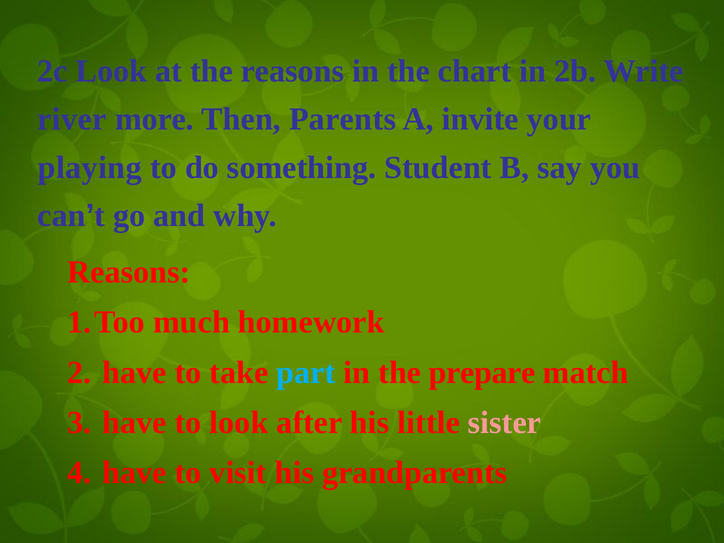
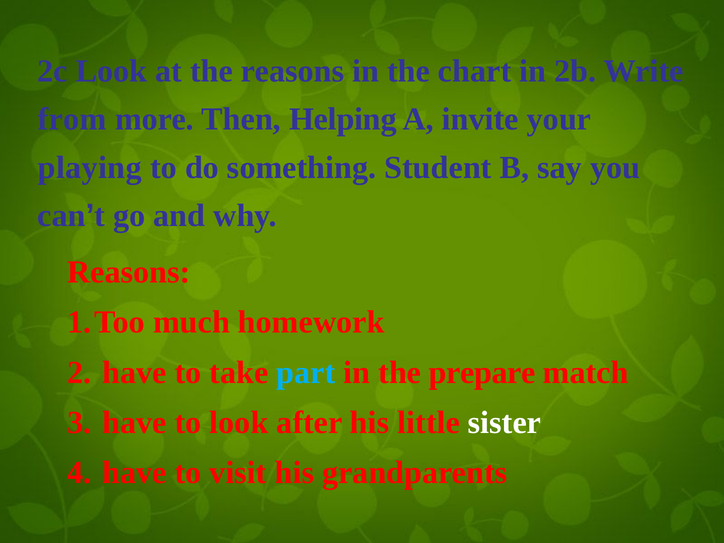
river: river -> from (72, 119)
Parents: Parents -> Helping (343, 119)
sister colour: pink -> white (505, 423)
